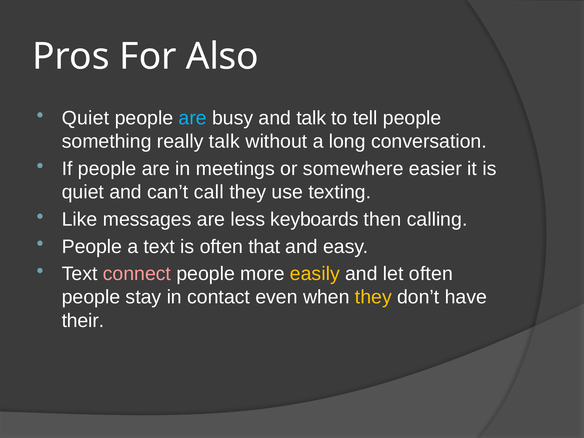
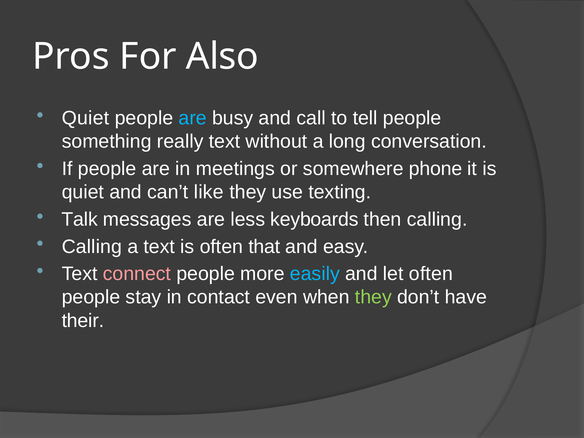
and talk: talk -> call (311, 118)
really talk: talk -> text (224, 142)
easier: easier -> phone (436, 169)
call: call -> like (209, 192)
Like: Like -> Talk (80, 219)
People: People -> Calling (92, 247)
easily colour: yellow -> light blue (315, 274)
they colour: yellow -> light green (373, 297)
